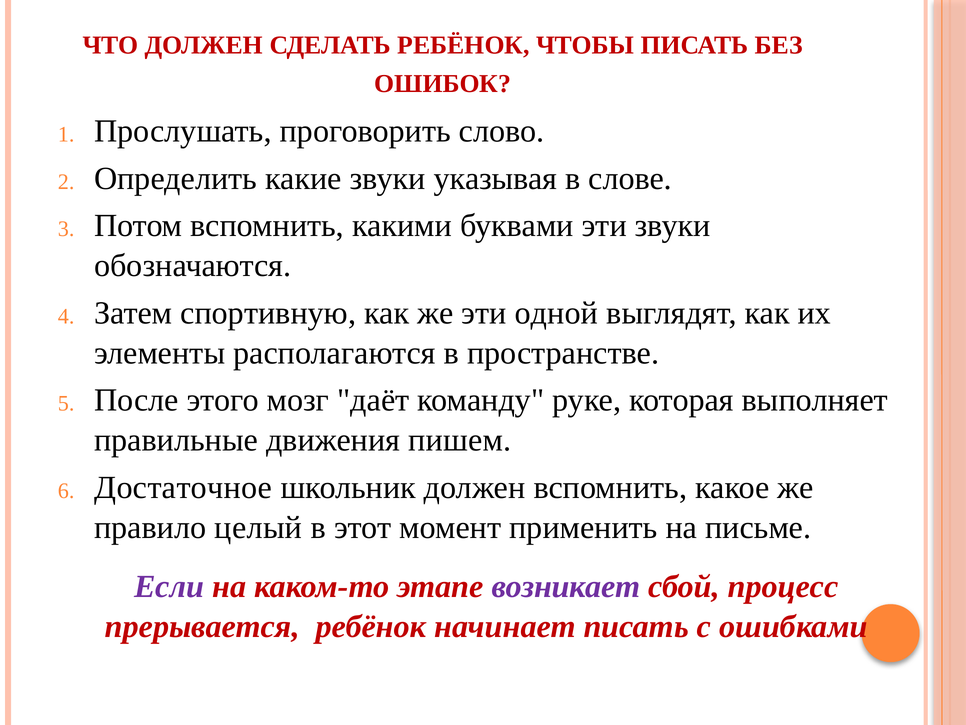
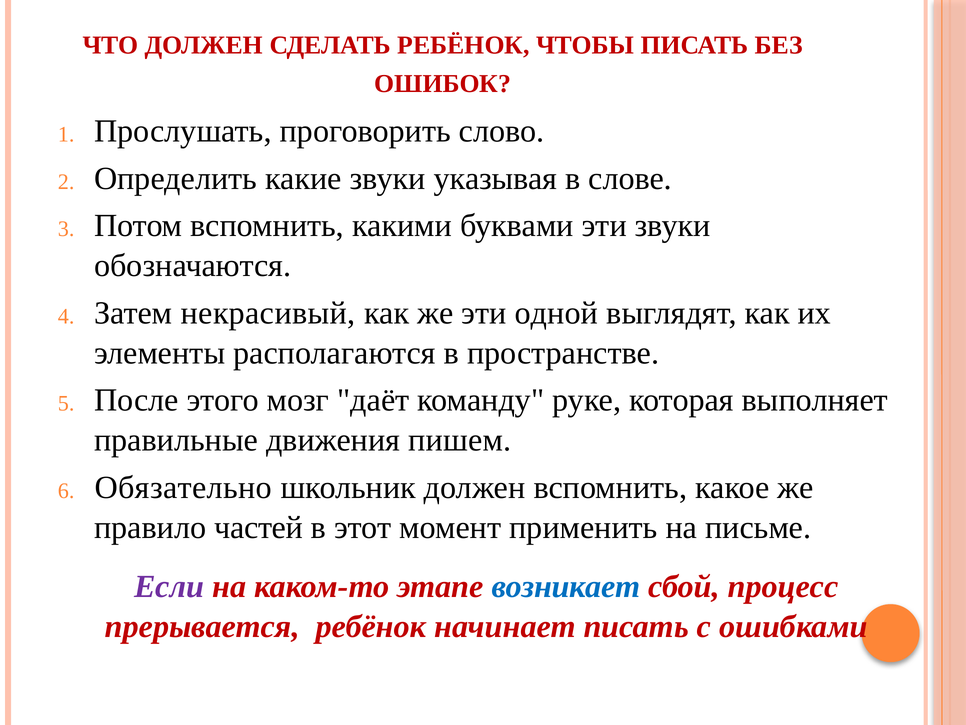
спортивную: спортивную -> некрасивый (268, 313)
Достаточное: Достаточное -> Обязательно (183, 487)
целый: целый -> частей (259, 527)
возникает colour: purple -> blue (566, 586)
